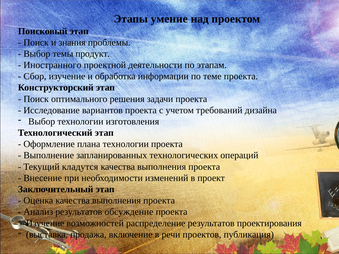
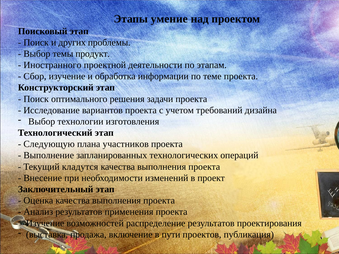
знания: знания -> других (72, 42)
Оформление: Оформление -> Следующую (49, 144)
плана технологии: технологии -> участников (126, 144)
обсуждение: обсуждение -> применения (129, 212)
речи: речи -> пути (171, 235)
